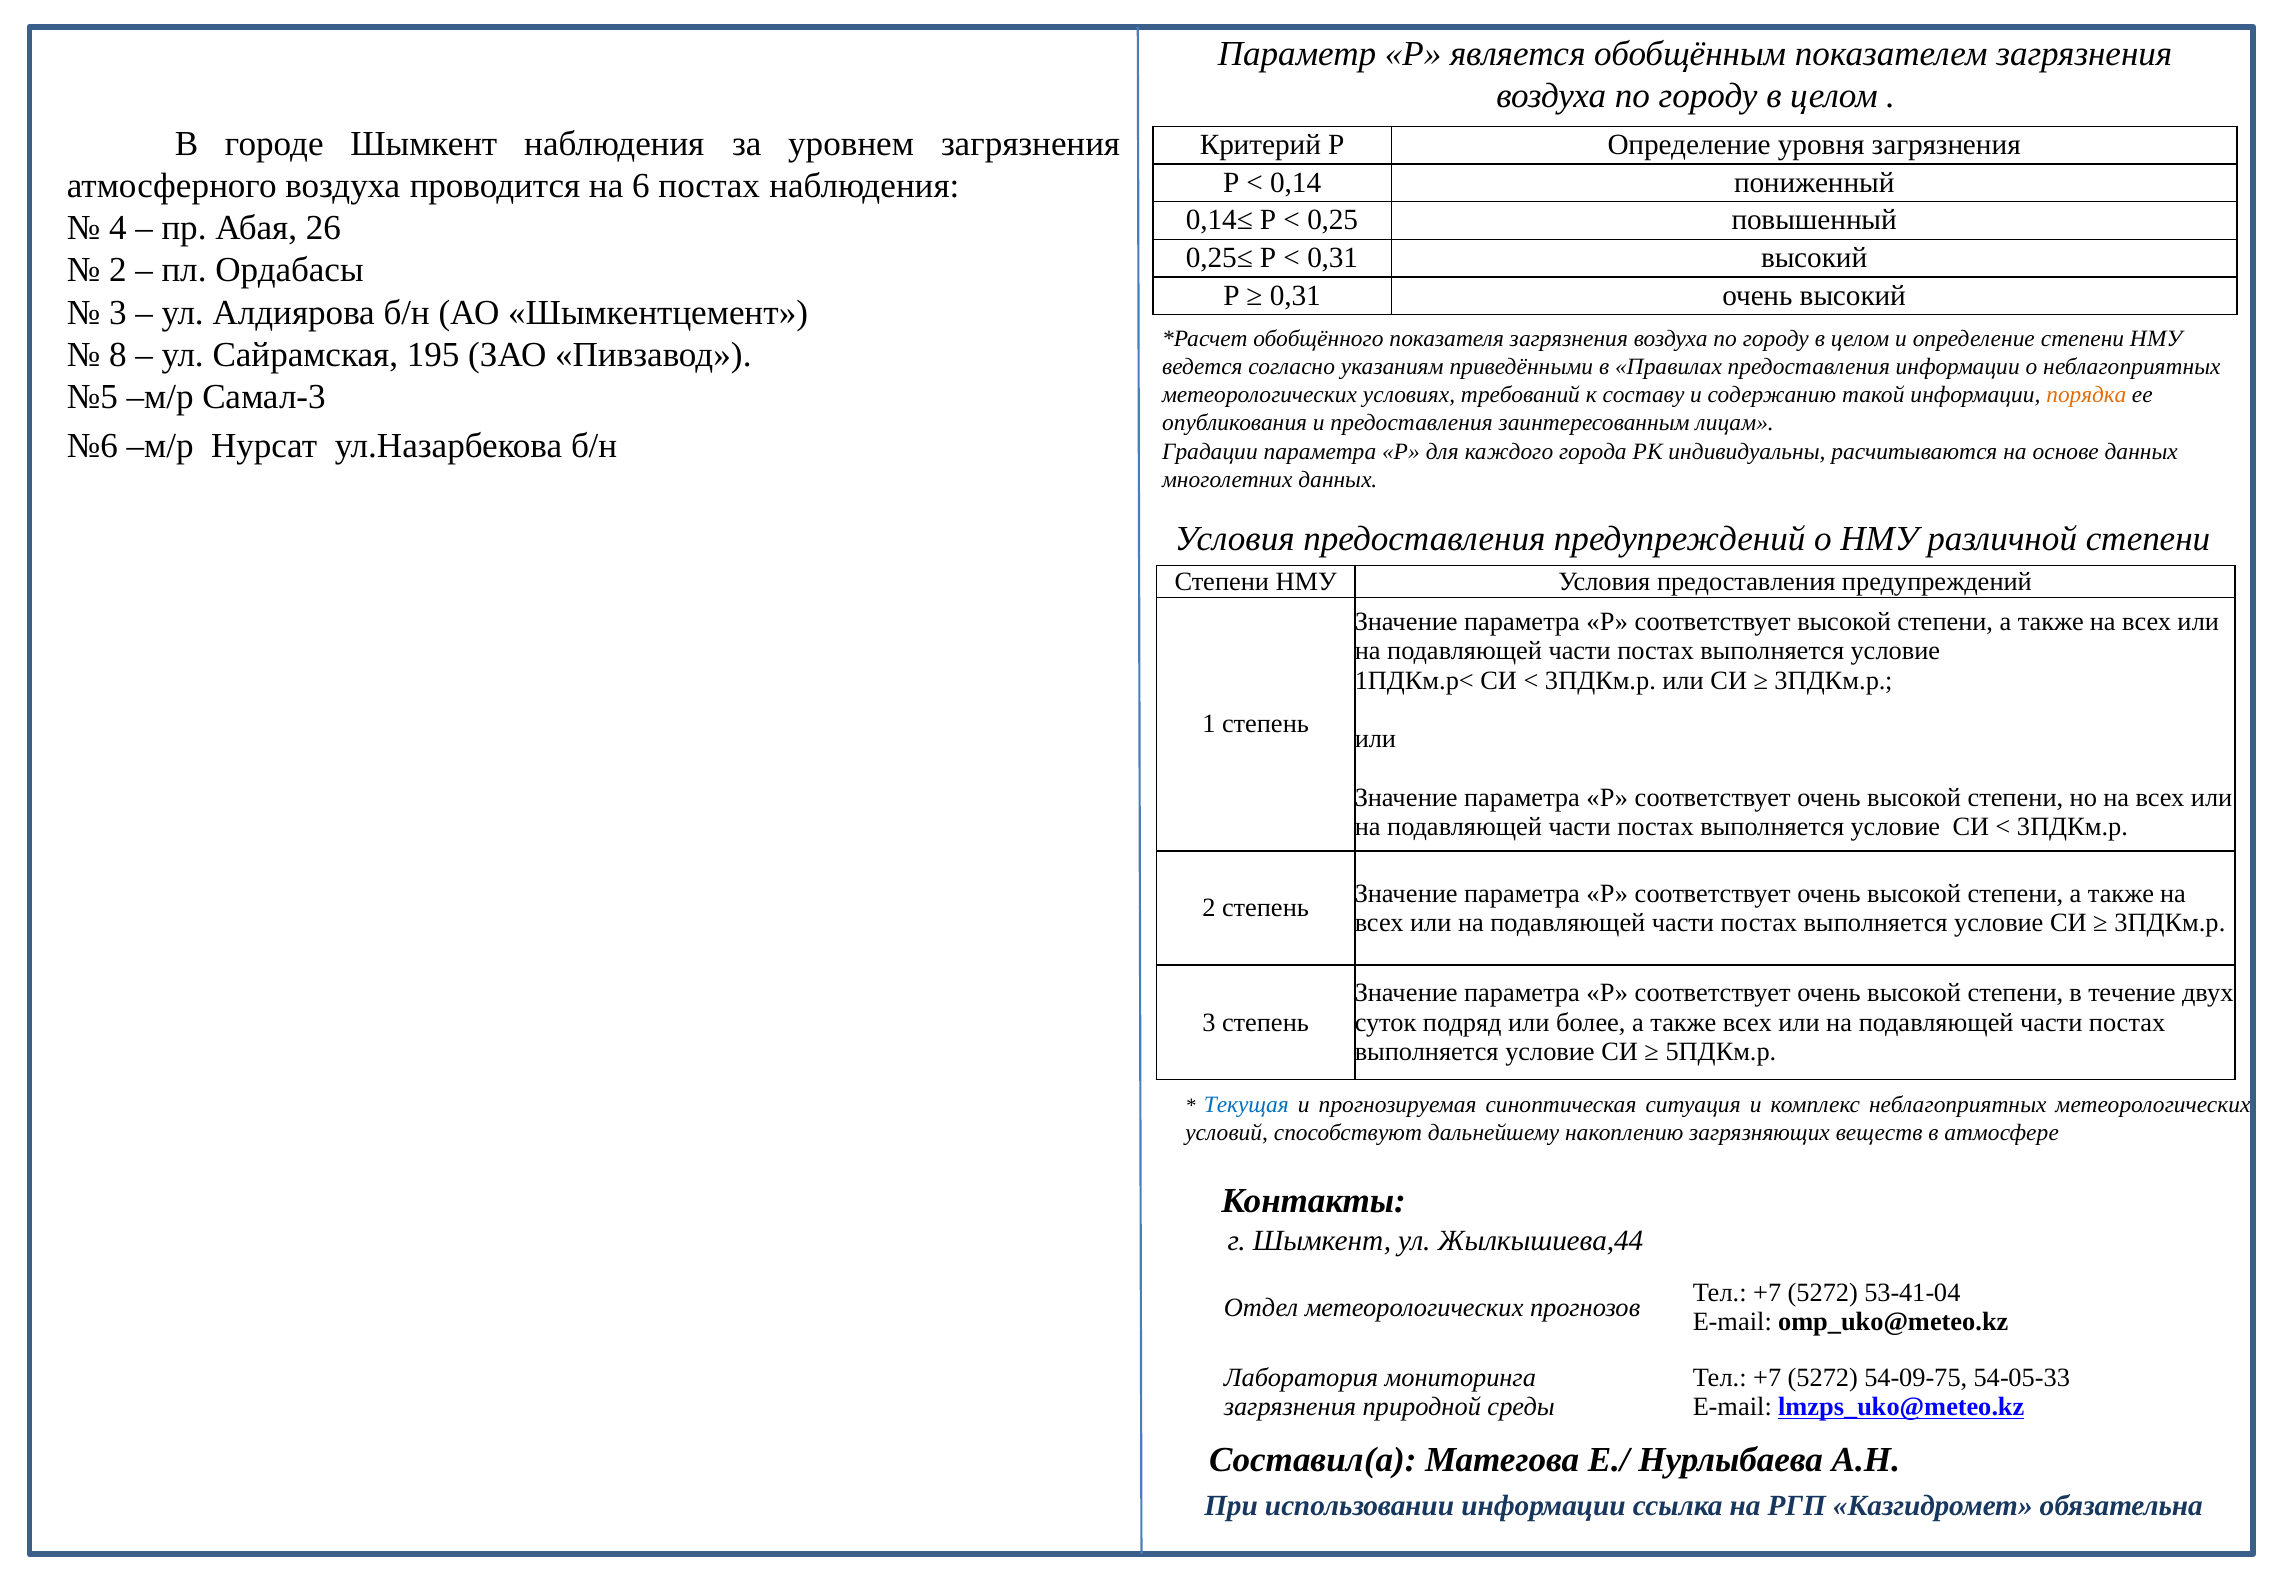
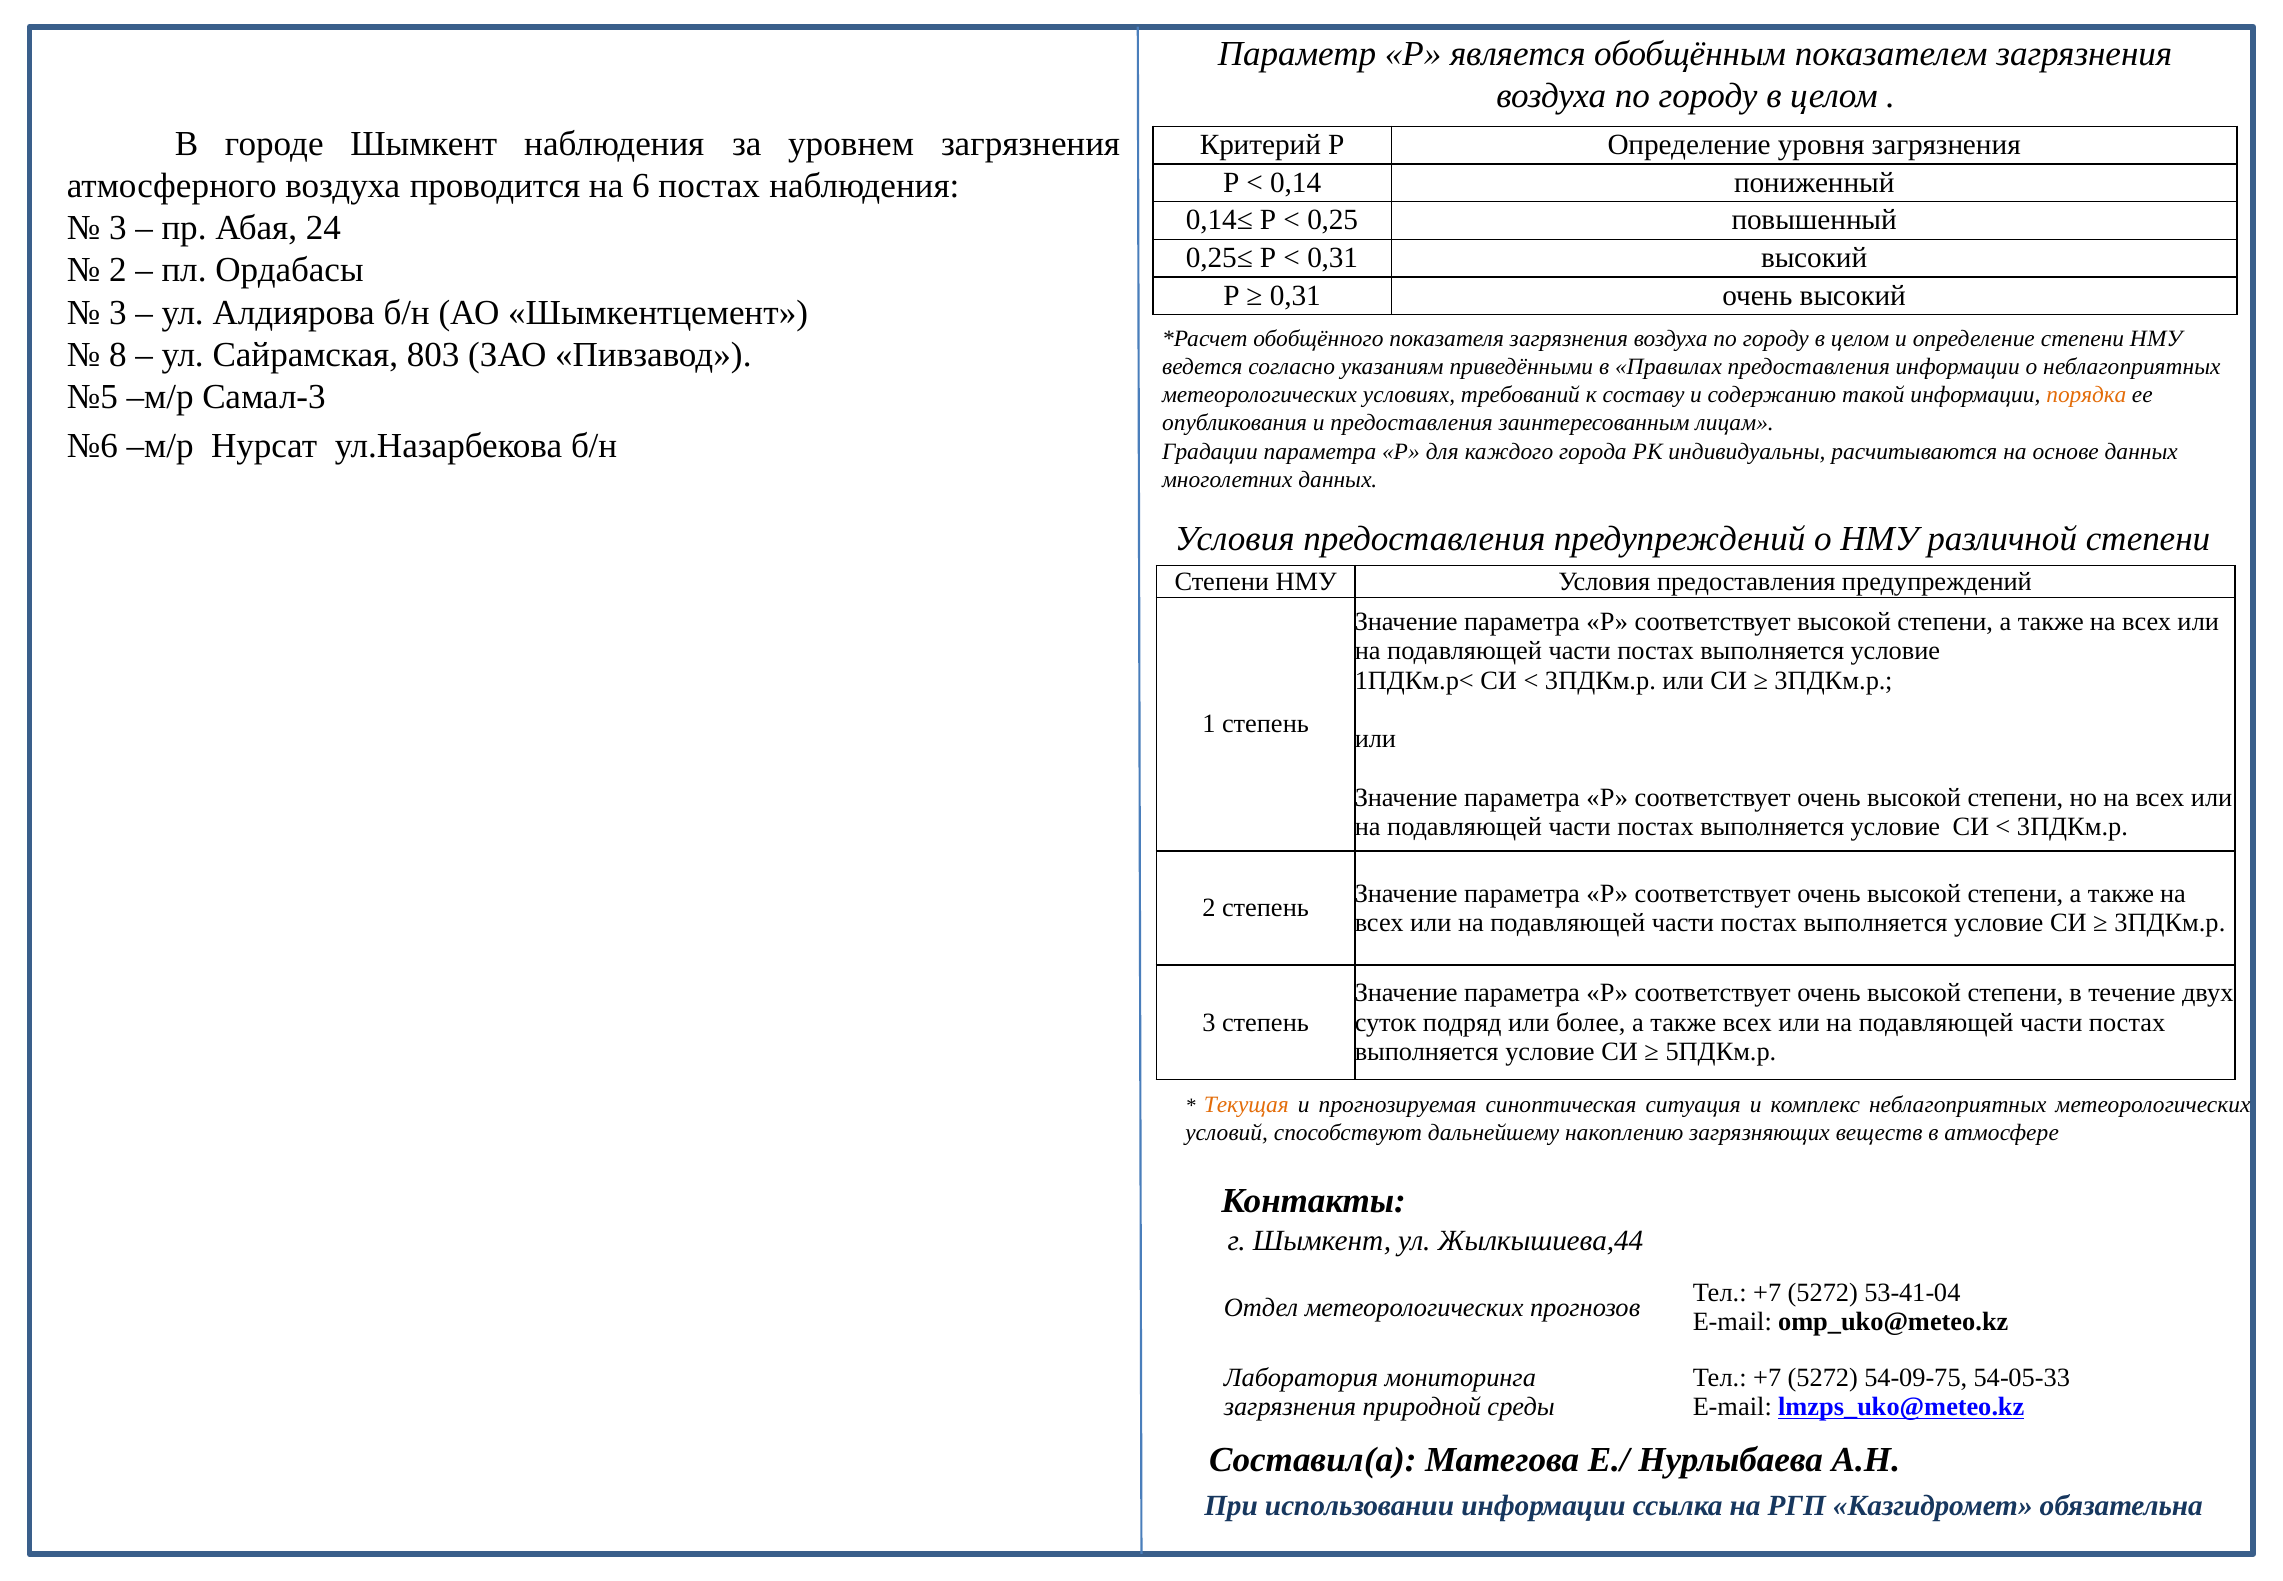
4: 4 -> 3 (118, 228)
26: 26 -> 24 (323, 228)
195: 195 -> 803 (433, 354)
Текущая colour: blue -> orange (1246, 1104)
